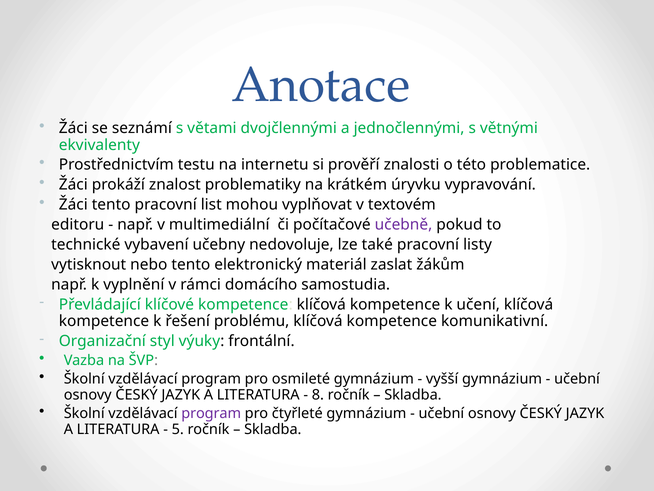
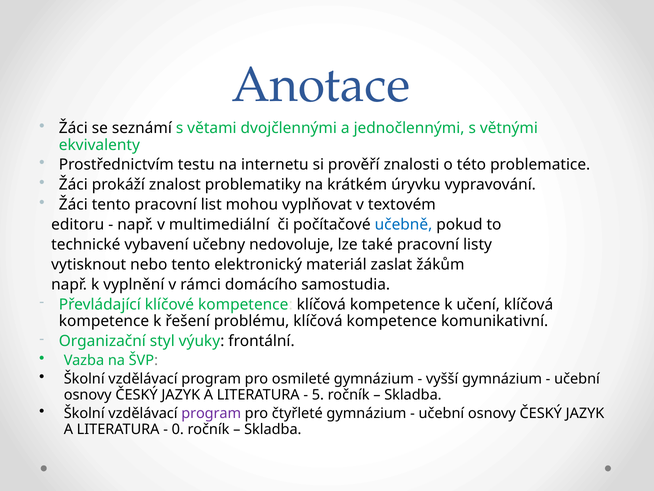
učebně colour: purple -> blue (403, 224)
8: 8 -> 5 (318, 394)
5: 5 -> 0 (178, 429)
